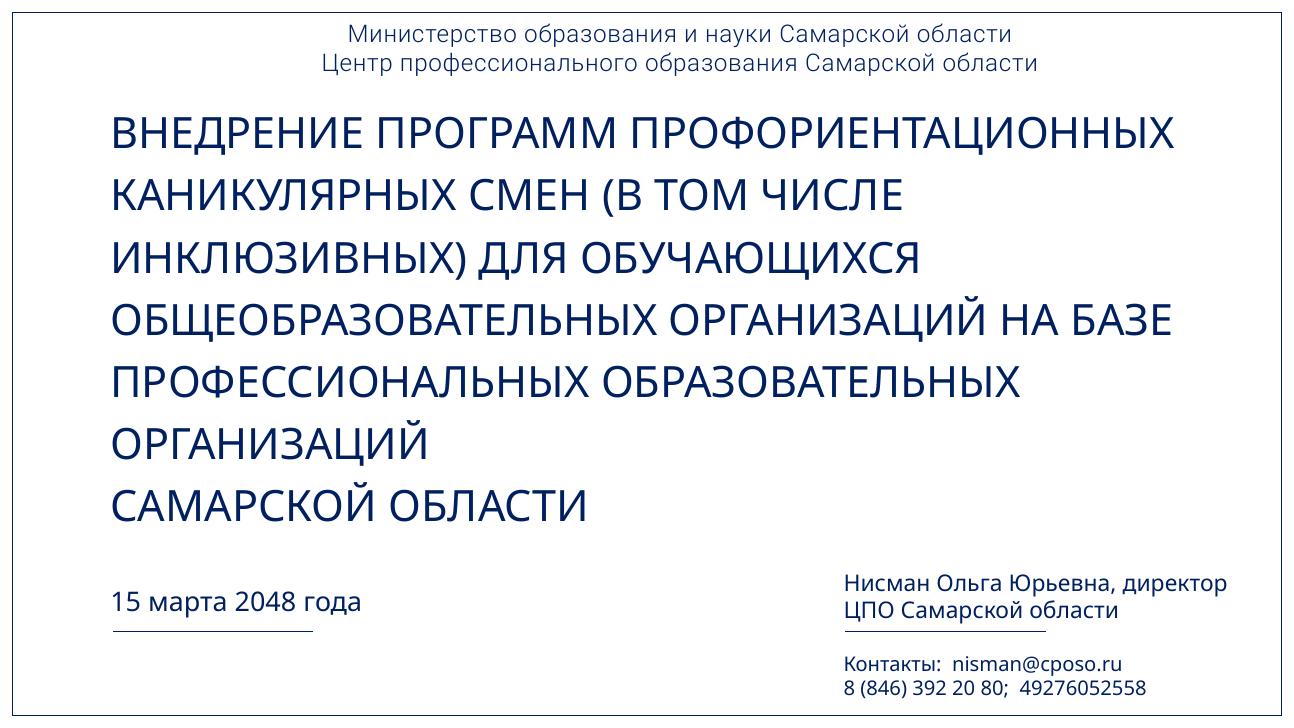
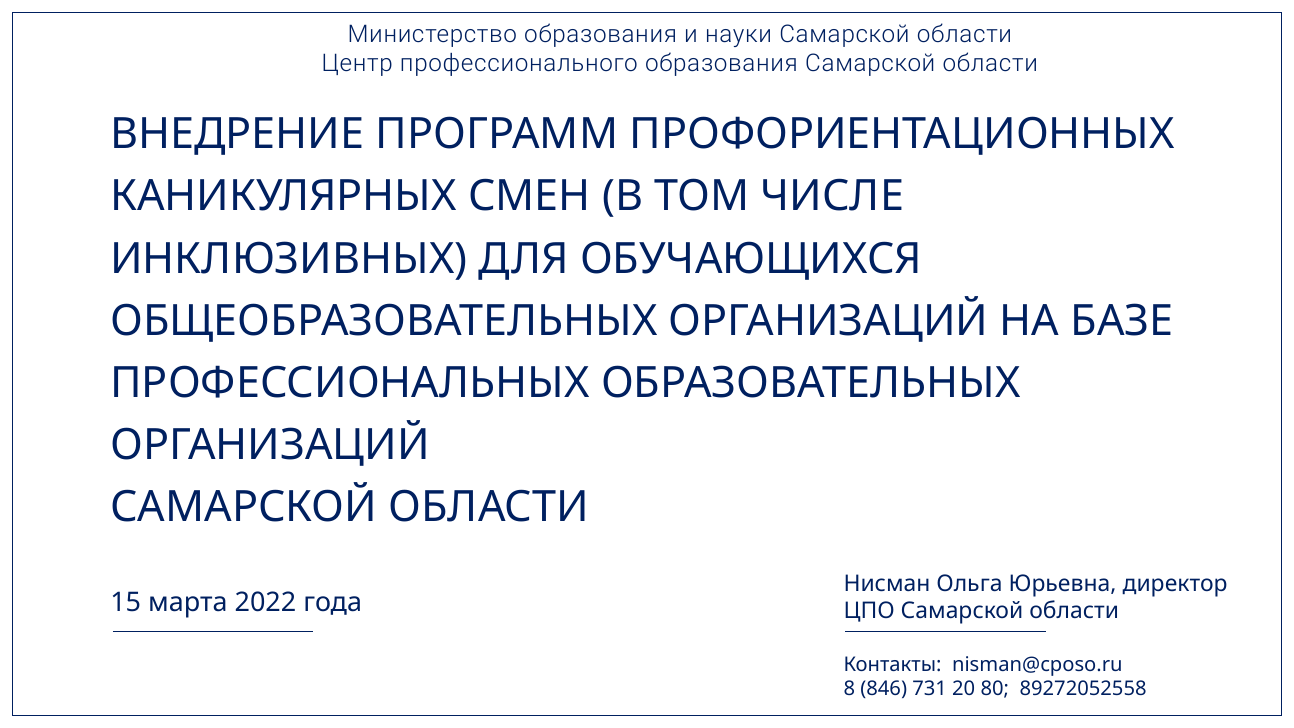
2048: 2048 -> 2022 (265, 603)
392: 392 -> 731 (930, 688)
49276052558: 49276052558 -> 89272052558 (1083, 688)
